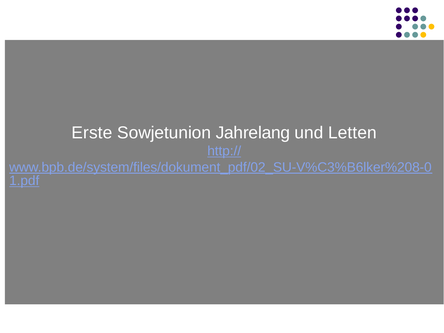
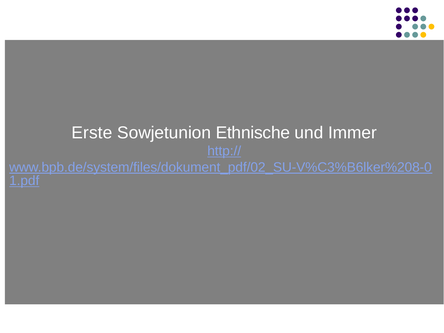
Jahrelang: Jahrelang -> Ethnische (253, 133)
Letten: Letten -> Immer (352, 133)
